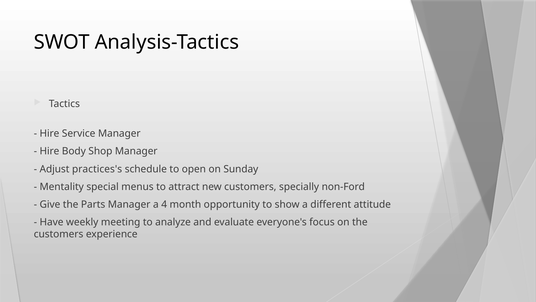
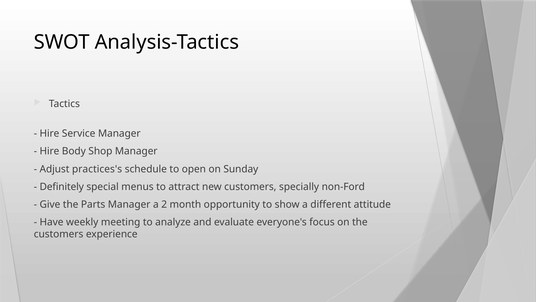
Mentality: Mentality -> Definitely (62, 186)
4: 4 -> 2 (164, 204)
